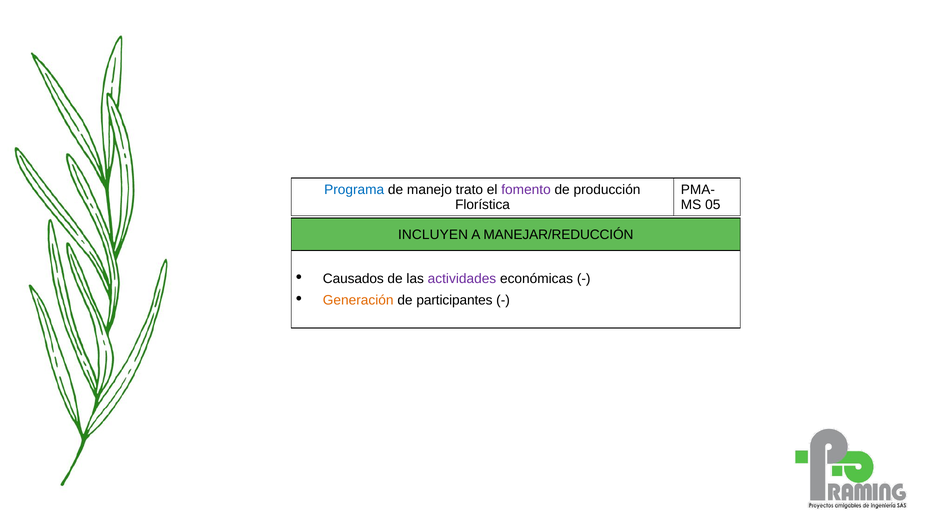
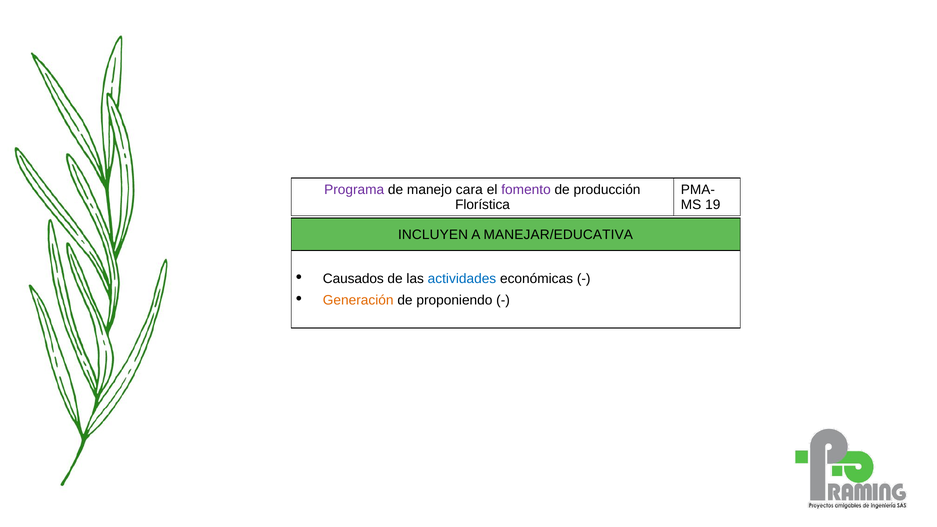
Programa colour: blue -> purple (354, 190)
trato: trato -> cara (469, 190)
05: 05 -> 19 (713, 205)
MANEJAR/REDUCCIÓN: MANEJAR/REDUCCIÓN -> MANEJAR/EDUCATIVA (558, 235)
actividades colour: purple -> blue (462, 279)
participantes: participantes -> proponiendo (454, 300)
